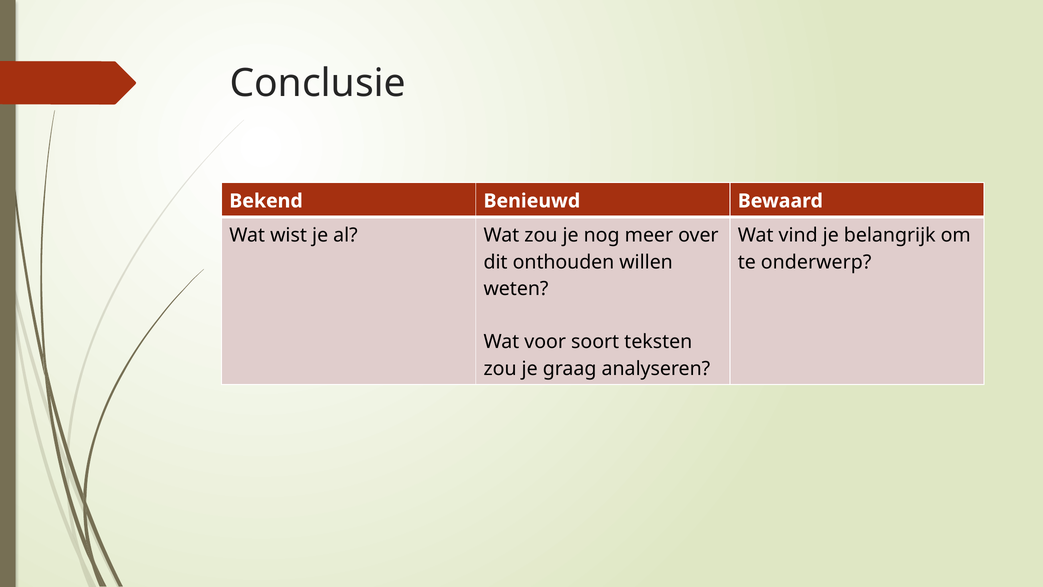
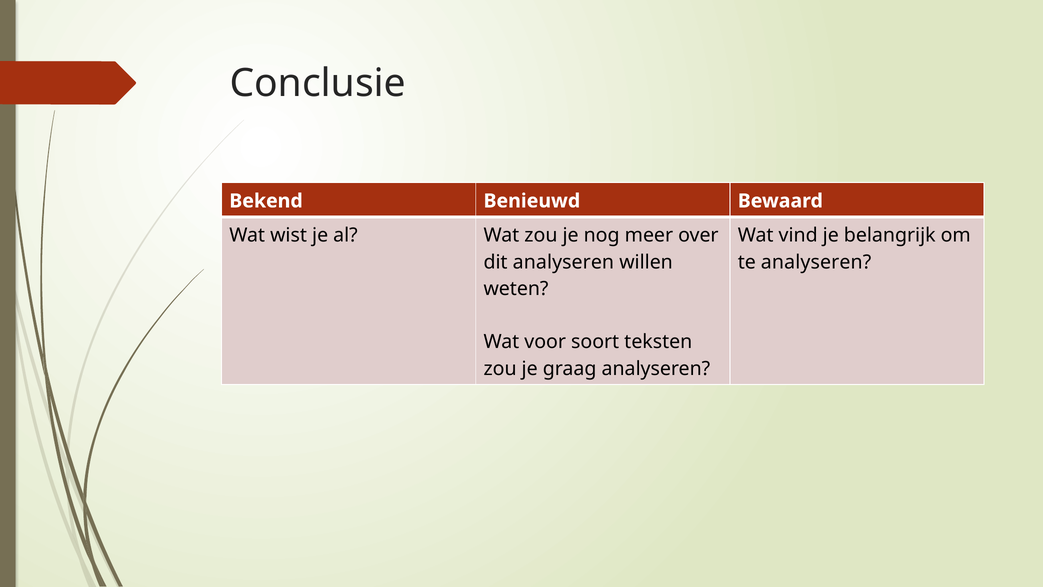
dit onthouden: onthouden -> analyseren (563, 262)
te onderwerp: onderwerp -> analyseren (816, 262)
